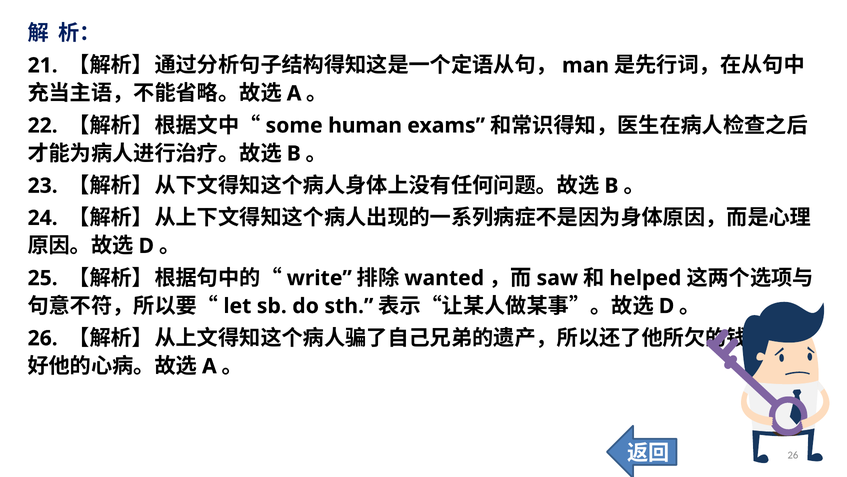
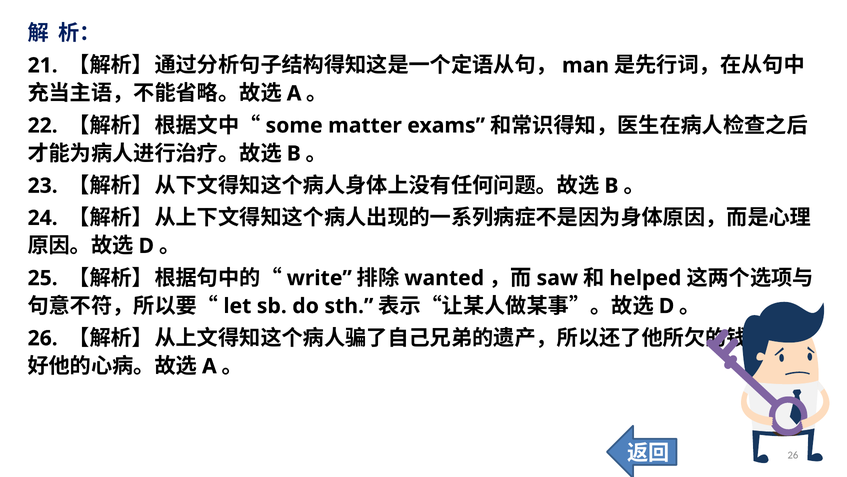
human: human -> matter (365, 125)
